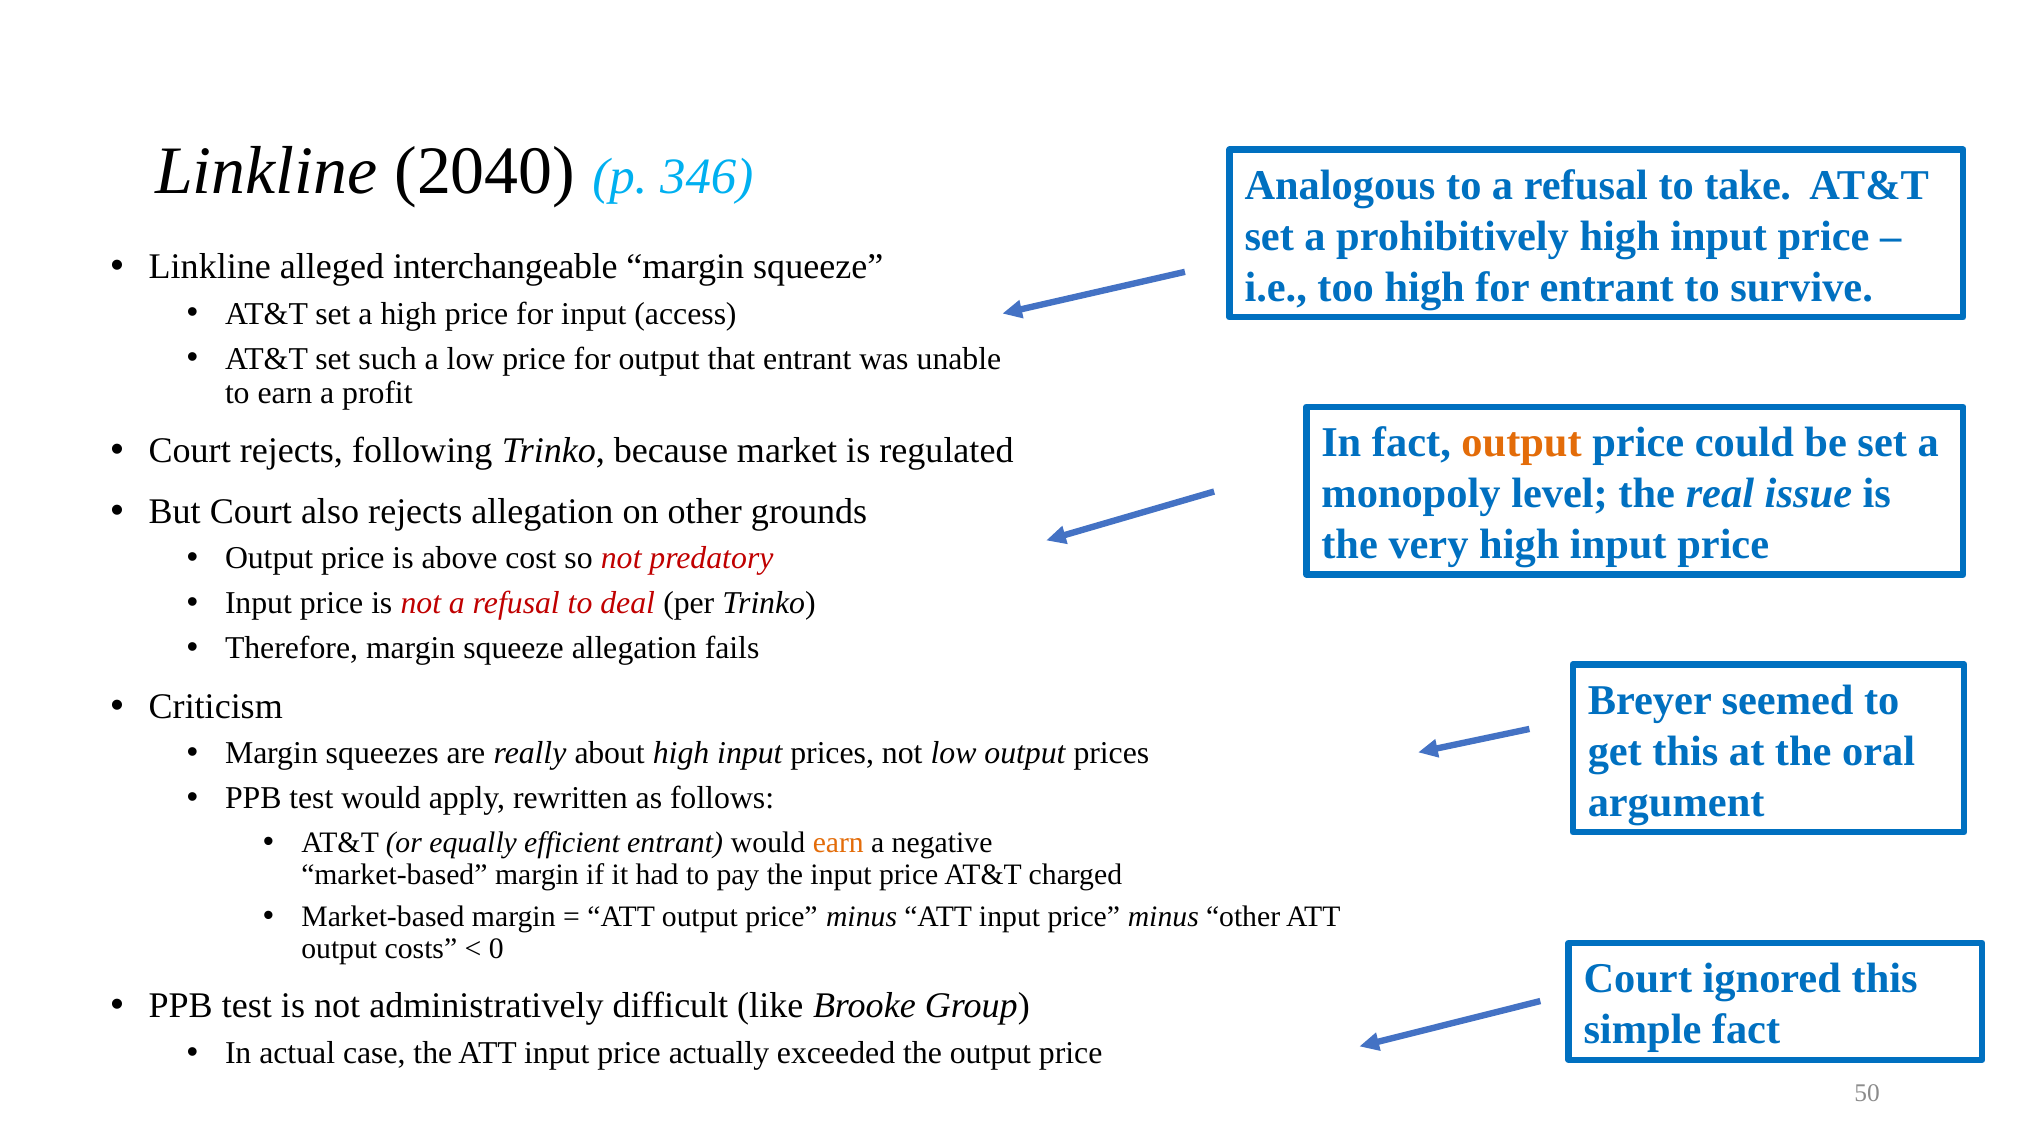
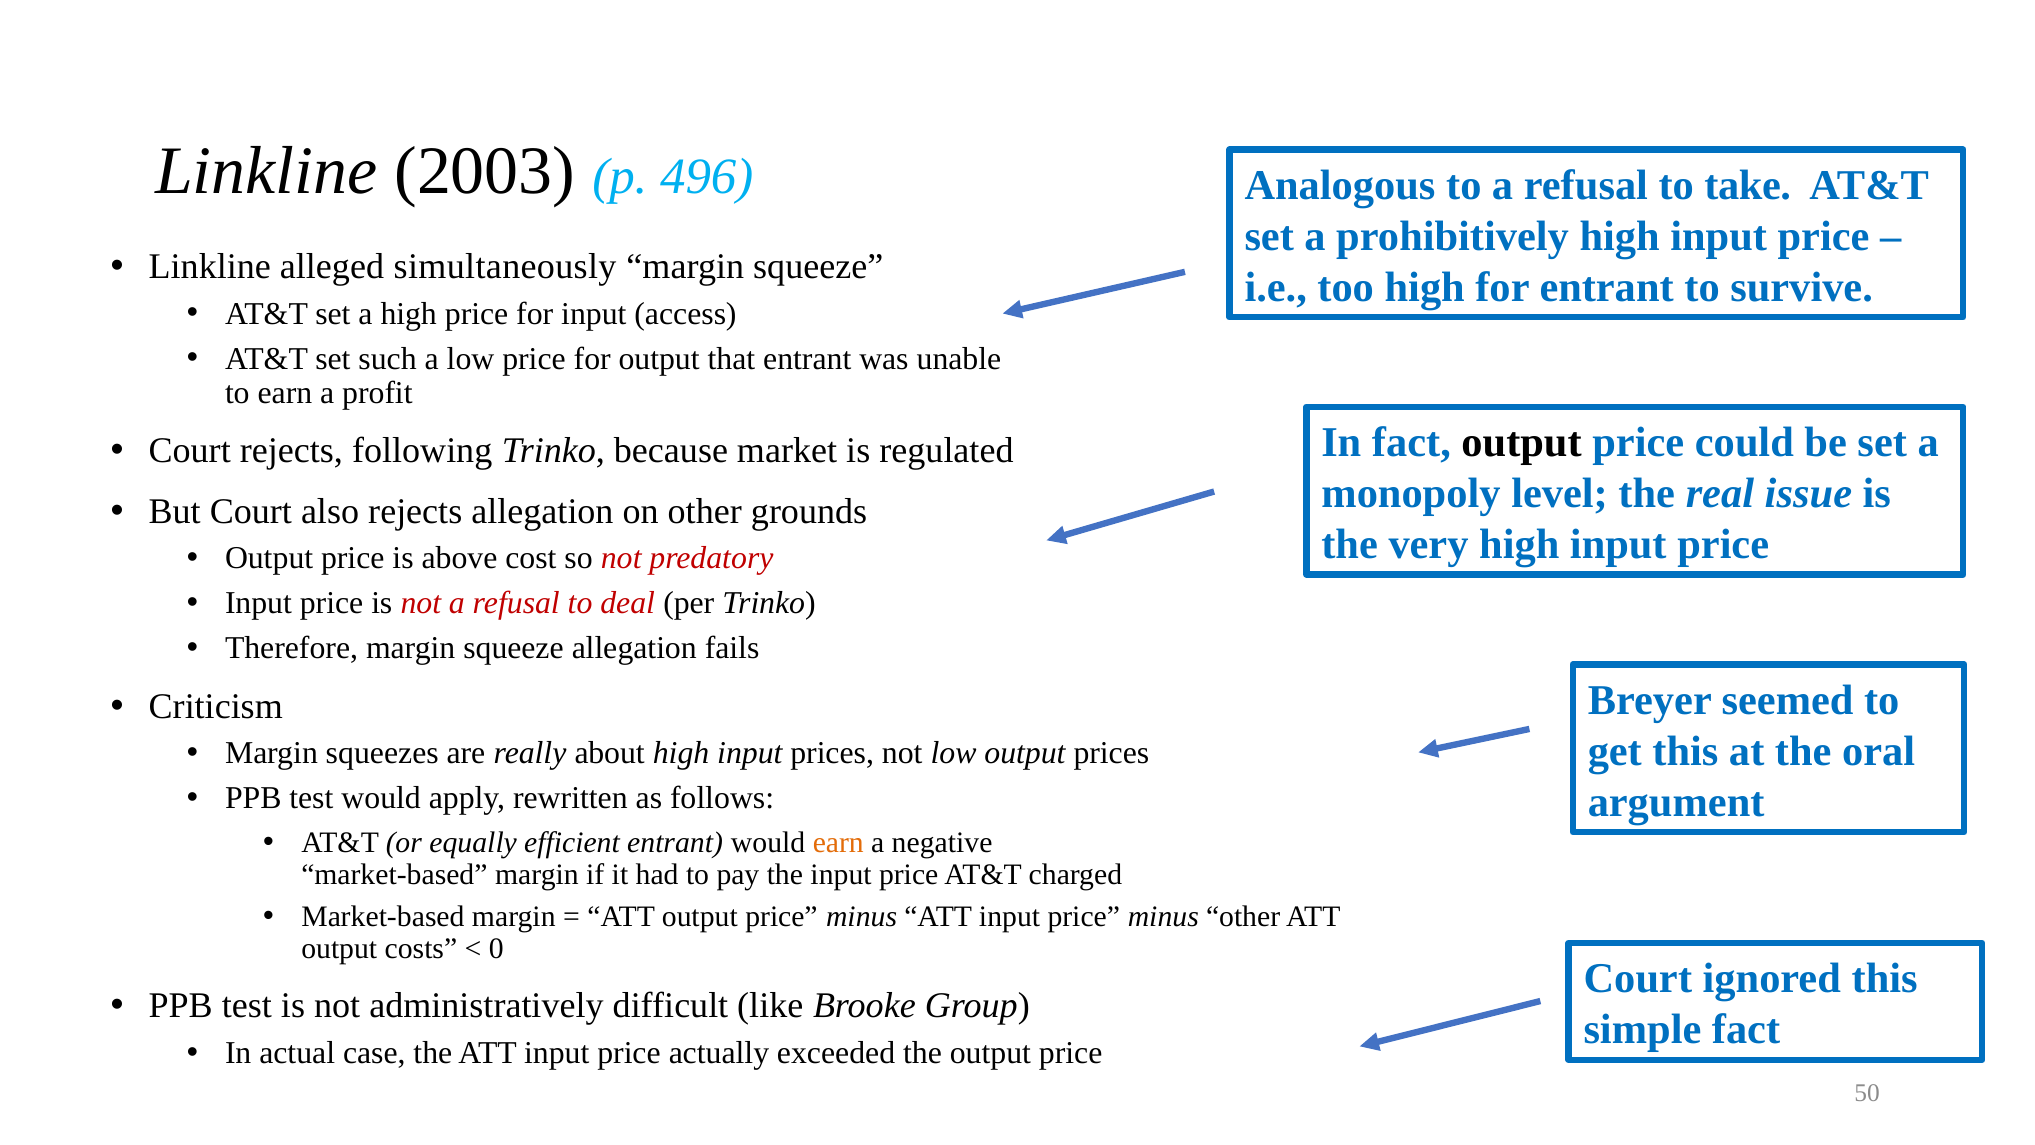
2040: 2040 -> 2003 (485, 171)
346: 346 -> 496 (707, 177)
interchangeable: interchangeable -> simultaneously (505, 266)
output colour: orange -> black (1522, 443)
